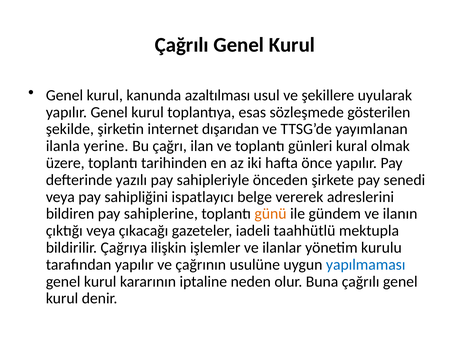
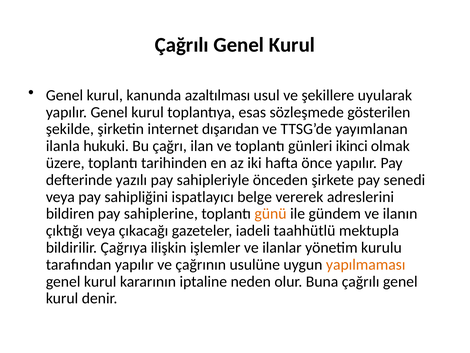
yerine: yerine -> hukuki (106, 146)
kural: kural -> ikinci (352, 146)
yapılmaması colour: blue -> orange (366, 264)
